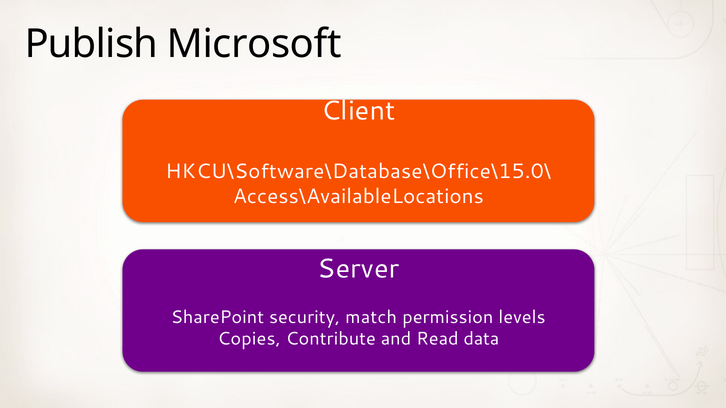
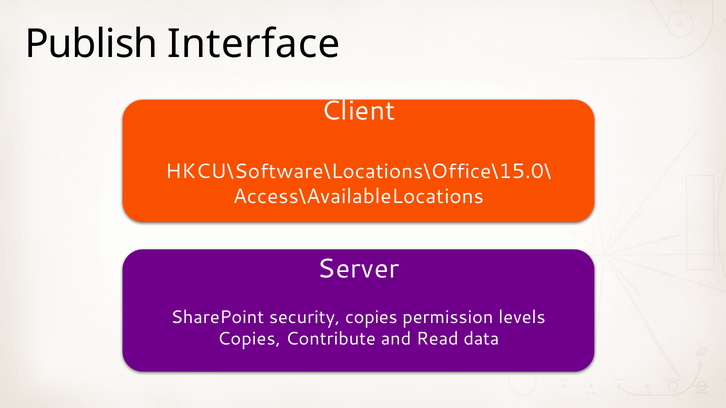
Microsoft: Microsoft -> Interface (254, 44)
HKCU\Software\Database\Office\15.0\: HKCU\Software\Database\Office\15.0\ -> HKCU\Software\Locations\Office\15.0\ (358, 172)
security match: match -> copies (371, 317)
